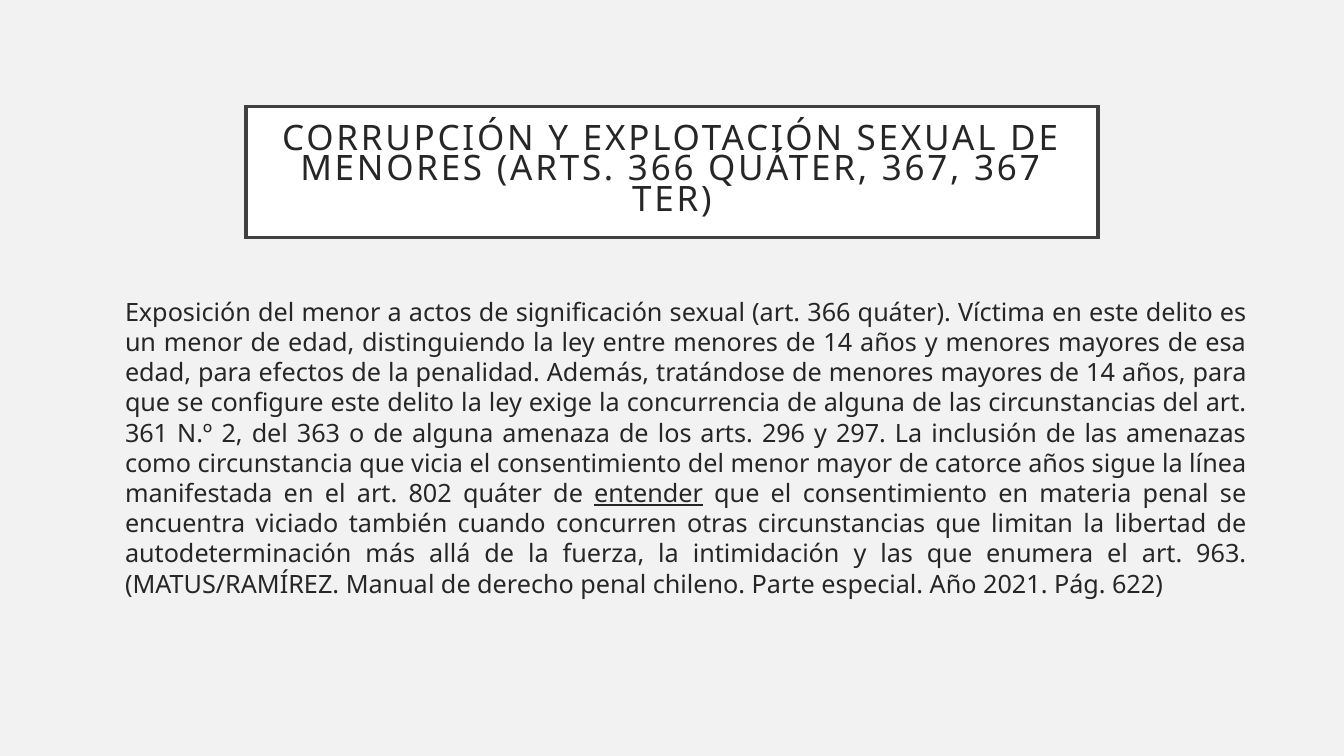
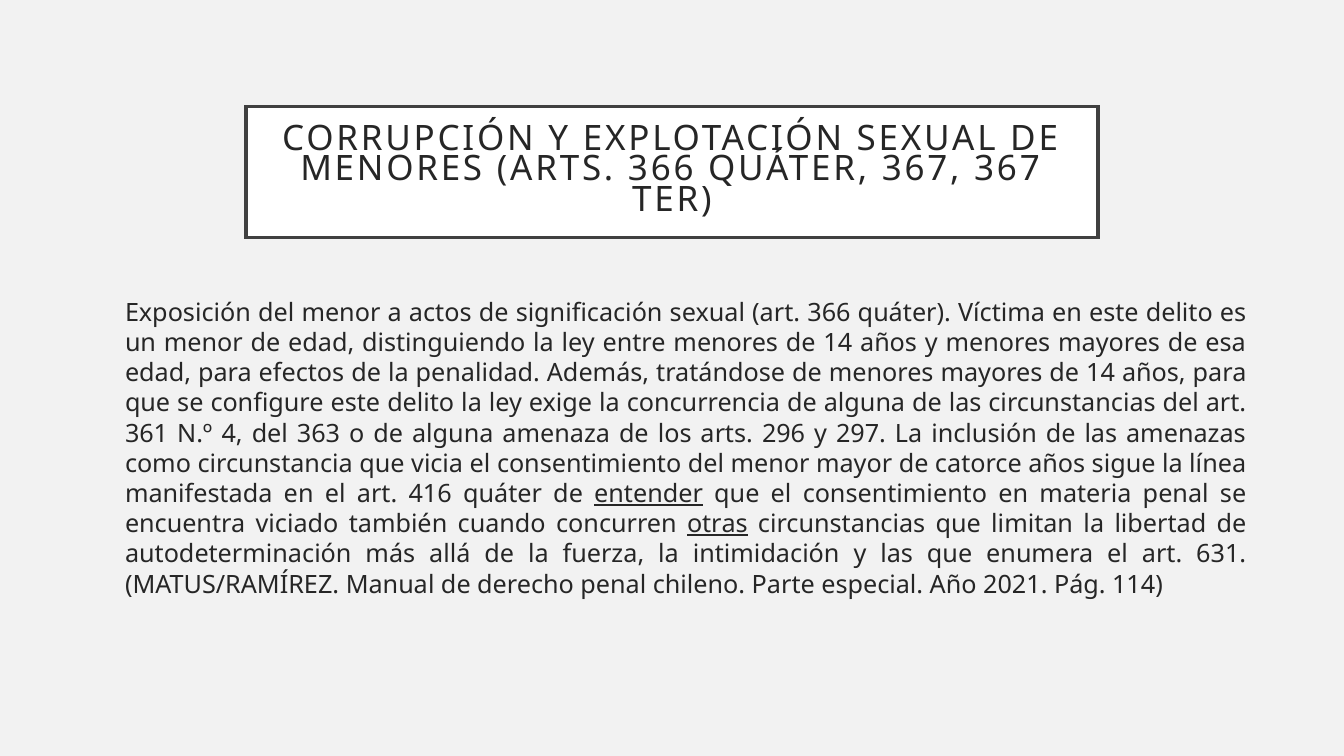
2: 2 -> 4 (232, 434)
802: 802 -> 416 (430, 494)
otras underline: none -> present (717, 524)
963: 963 -> 631 (1221, 555)
622: 622 -> 114 (1137, 585)
